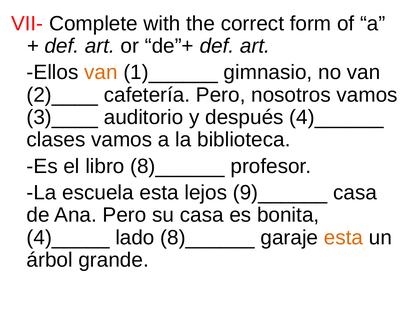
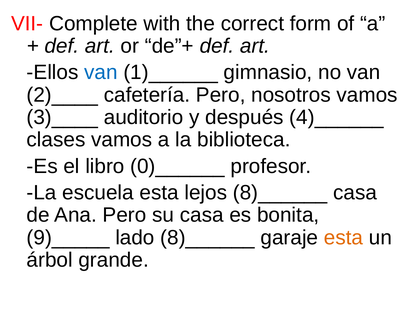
van colour: orange -> blue (101, 73)
libro 8)______: 8)______ -> 0)______ (177, 166)
lejos 9)______: 9)______ -> 8)______ (280, 193)
4)_____: 4)_____ -> 9)_____ (68, 238)
